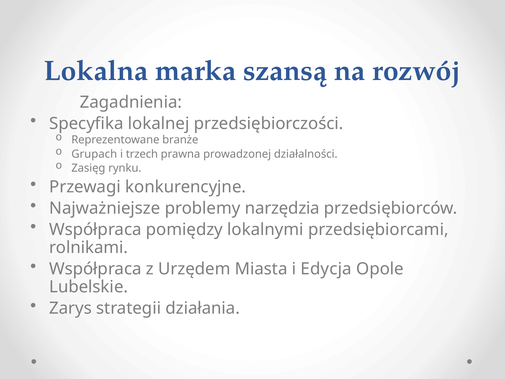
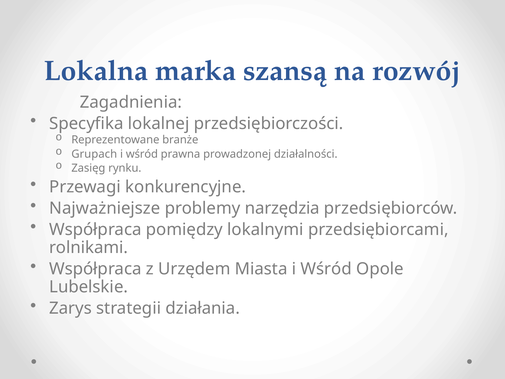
trzech: trzech -> wśród (142, 154)
Miasta i Edycja: Edycja -> Wśród (326, 269)
